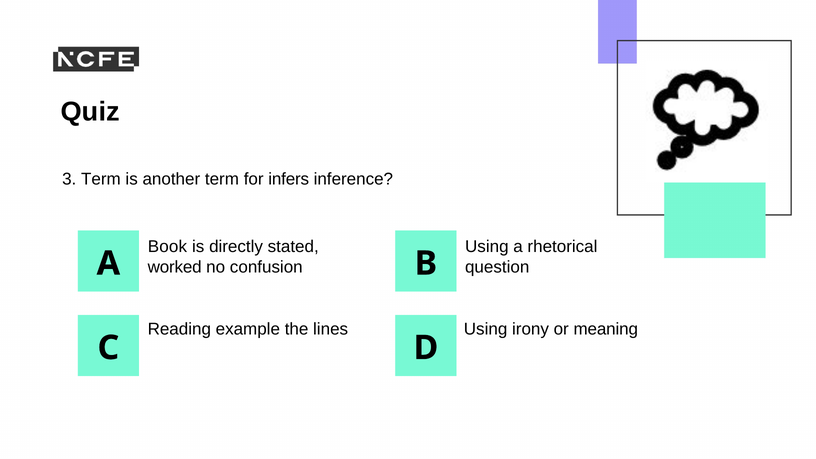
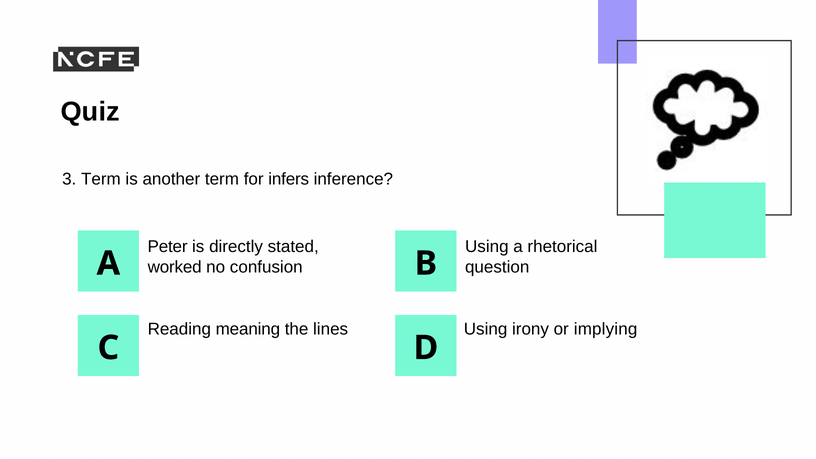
Book: Book -> Peter (168, 247)
example: example -> meaning (248, 329)
meaning: meaning -> implying (606, 329)
